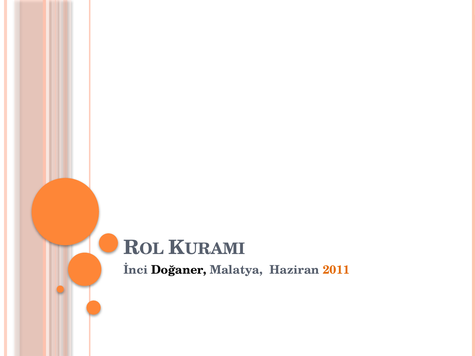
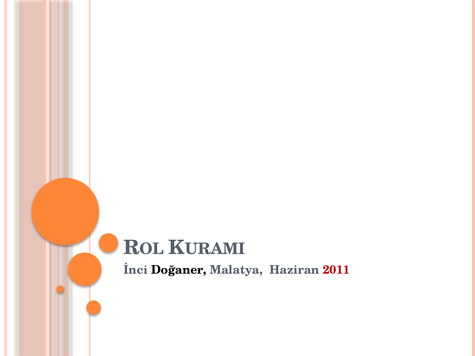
2011 colour: orange -> red (336, 270)
